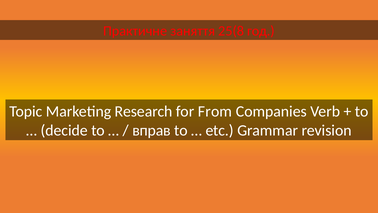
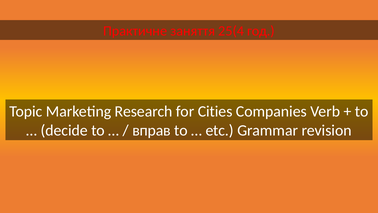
25(8: 25(8 -> 25(4 (231, 31)
From: From -> Cities (215, 111)
